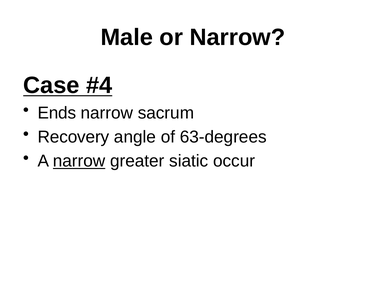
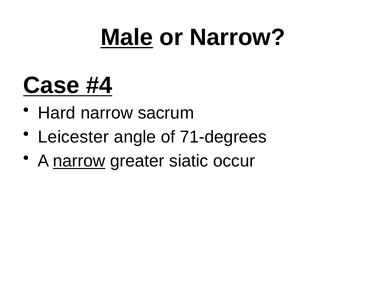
Male underline: none -> present (127, 37)
Ends: Ends -> Hard (57, 113)
Recovery: Recovery -> Leicester (73, 137)
63-degrees: 63-degrees -> 71-degrees (223, 137)
